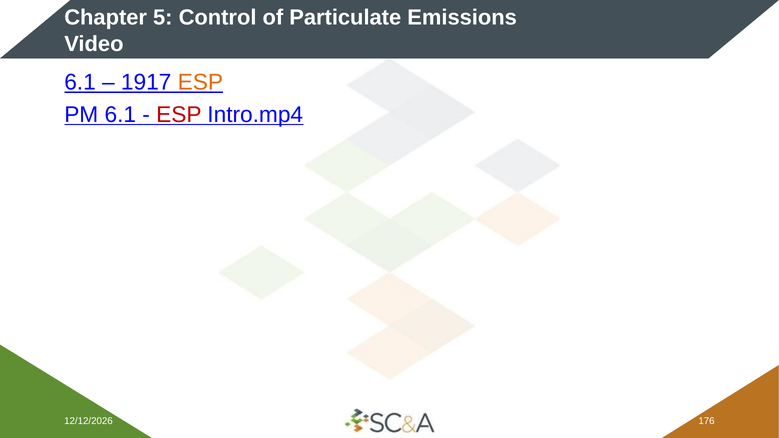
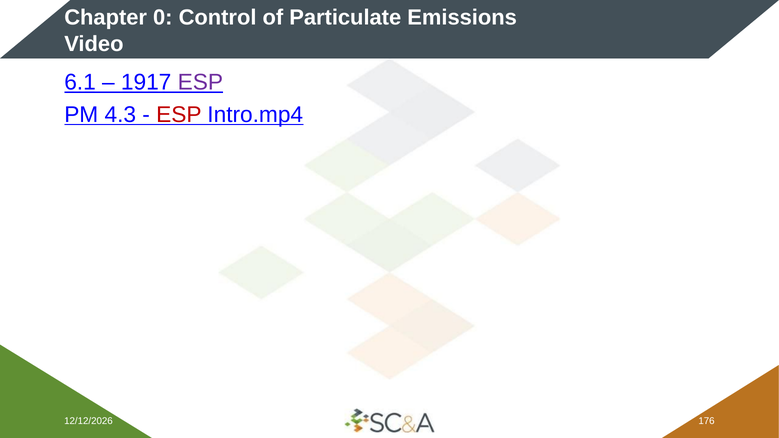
5: 5 -> 0 (163, 18)
ESP colour: orange -> purple (200, 82)
PM 6.1: 6.1 -> 4.3 (120, 115)
